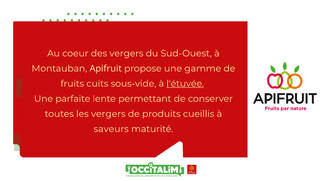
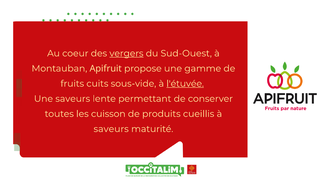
vergers underline: none -> present (126, 53)
Une parfaite: parfaite -> saveurs (73, 99)
les vergers: vergers -> cuisson (108, 114)
